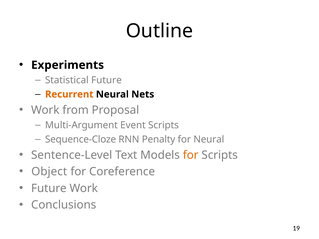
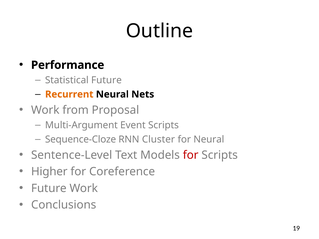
Experiments: Experiments -> Performance (68, 65)
Penalty: Penalty -> Cluster (158, 139)
for colour: orange -> red (191, 155)
Object: Object -> Higher (49, 172)
